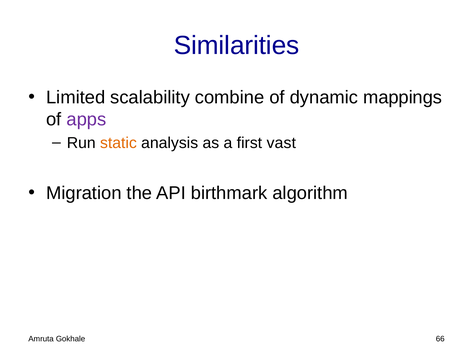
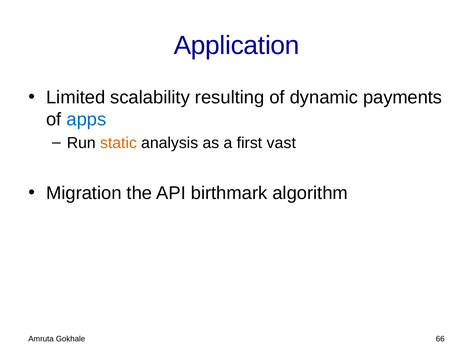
Similarities: Similarities -> Application (237, 46)
combine: combine -> resulting (230, 97)
mappings: mappings -> payments (403, 97)
apps colour: purple -> blue (86, 119)
